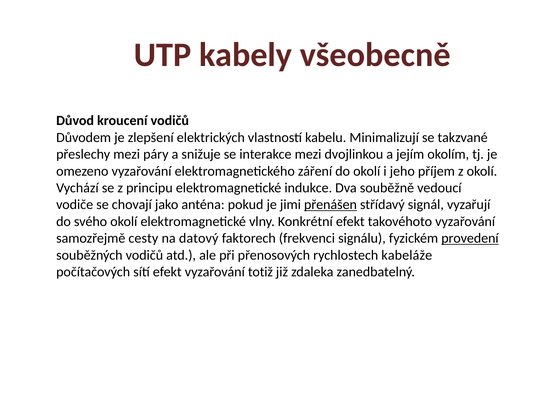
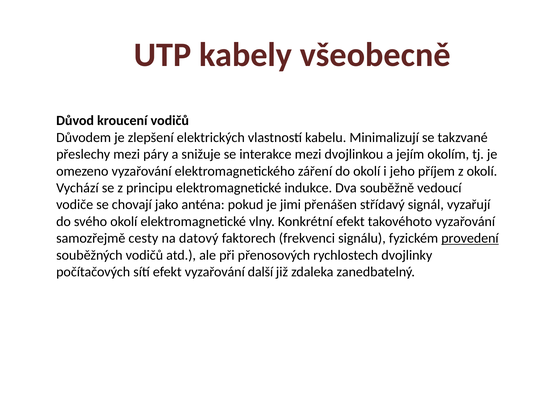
přenášen underline: present -> none (330, 205)
kabeláže: kabeláže -> dvojlinky (407, 255)
totiž: totiž -> další (260, 272)
